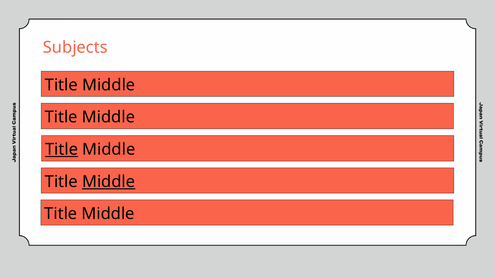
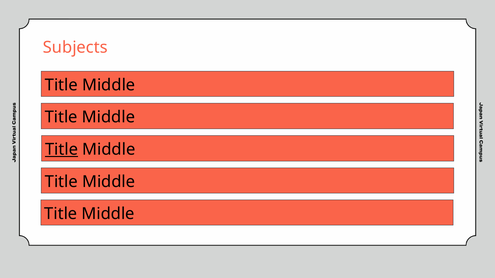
Middle underline: present -> none (109, 182)
